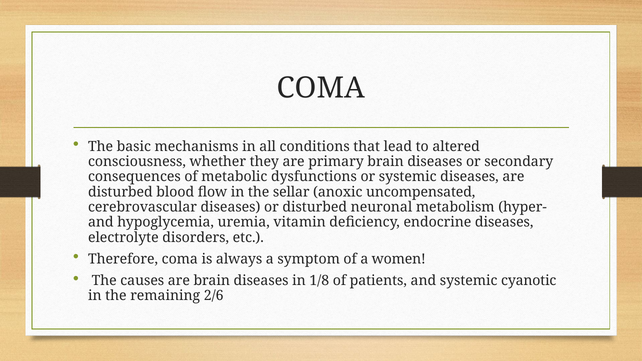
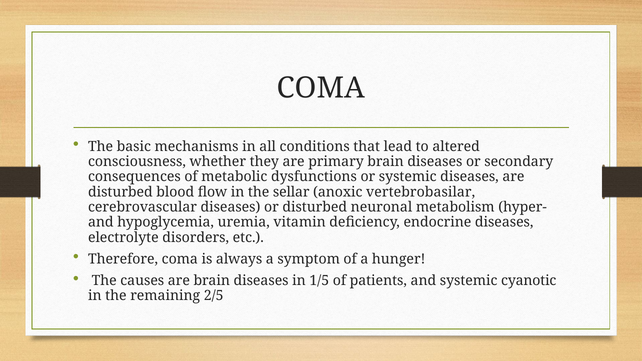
uncompensated: uncompensated -> vertebrobasilar (421, 192)
women: women -> hunger (399, 259)
1/8: 1/8 -> 1/5 (319, 281)
2/6: 2/6 -> 2/5 (214, 296)
